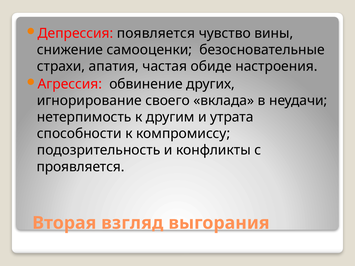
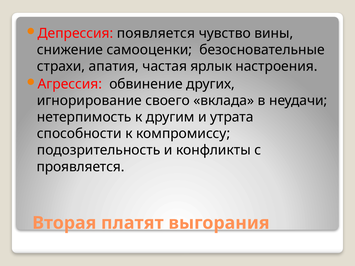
обиде: обиде -> ярлык (211, 66)
взгляд: взгляд -> платят (132, 223)
